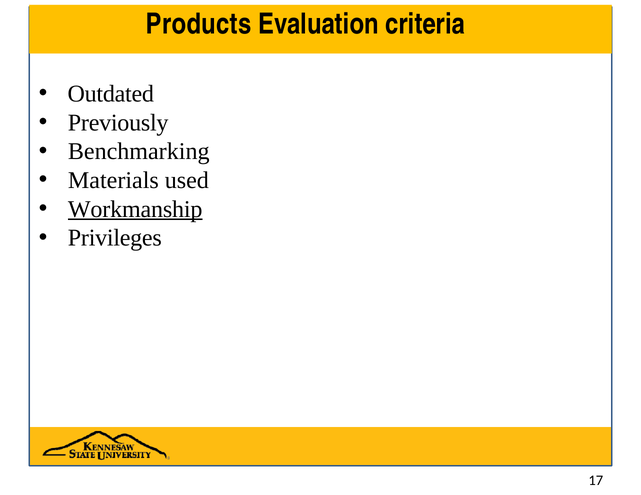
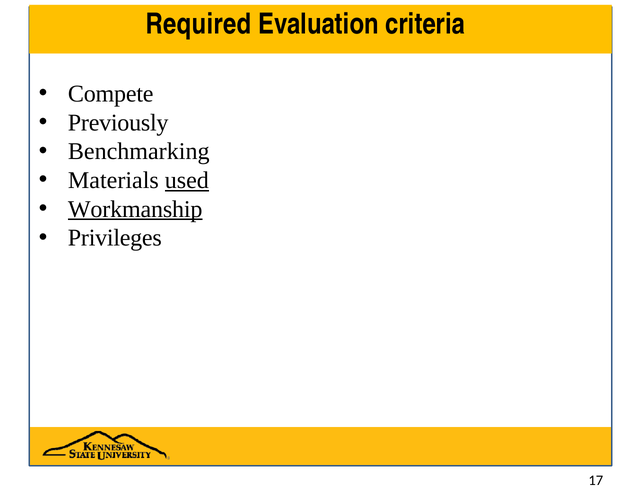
Products: Products -> Required (199, 24)
Outdated: Outdated -> Compete (111, 94)
used underline: none -> present (187, 180)
